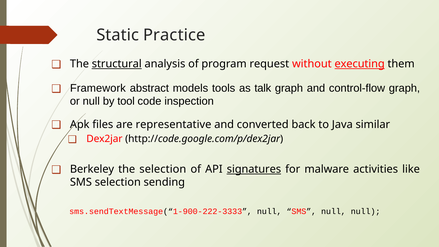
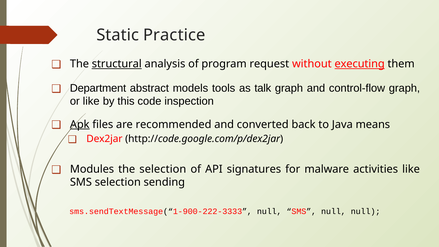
Framework: Framework -> Department (98, 88)
or null: null -> like (91, 101)
tool: tool -> this (126, 101)
Apk underline: none -> present (80, 124)
representative: representative -> recommended (174, 124)
similar: similar -> means (373, 124)
Berkeley: Berkeley -> Modules (92, 169)
signatures underline: present -> none (254, 169)
